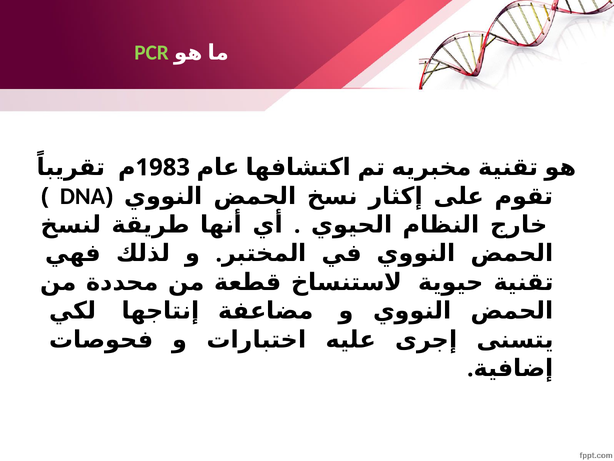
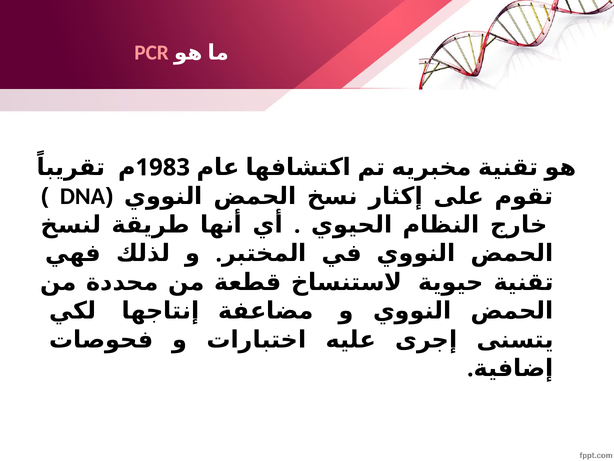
PCR colour: light green -> pink (152, 53)
